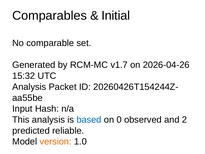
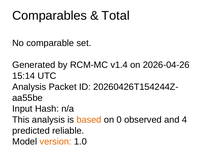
Initial: Initial -> Total (116, 16)
v1.7: v1.7 -> v1.4 (119, 65)
15:32: 15:32 -> 15:14 (24, 76)
based colour: blue -> orange (89, 120)
2: 2 -> 4 (185, 120)
